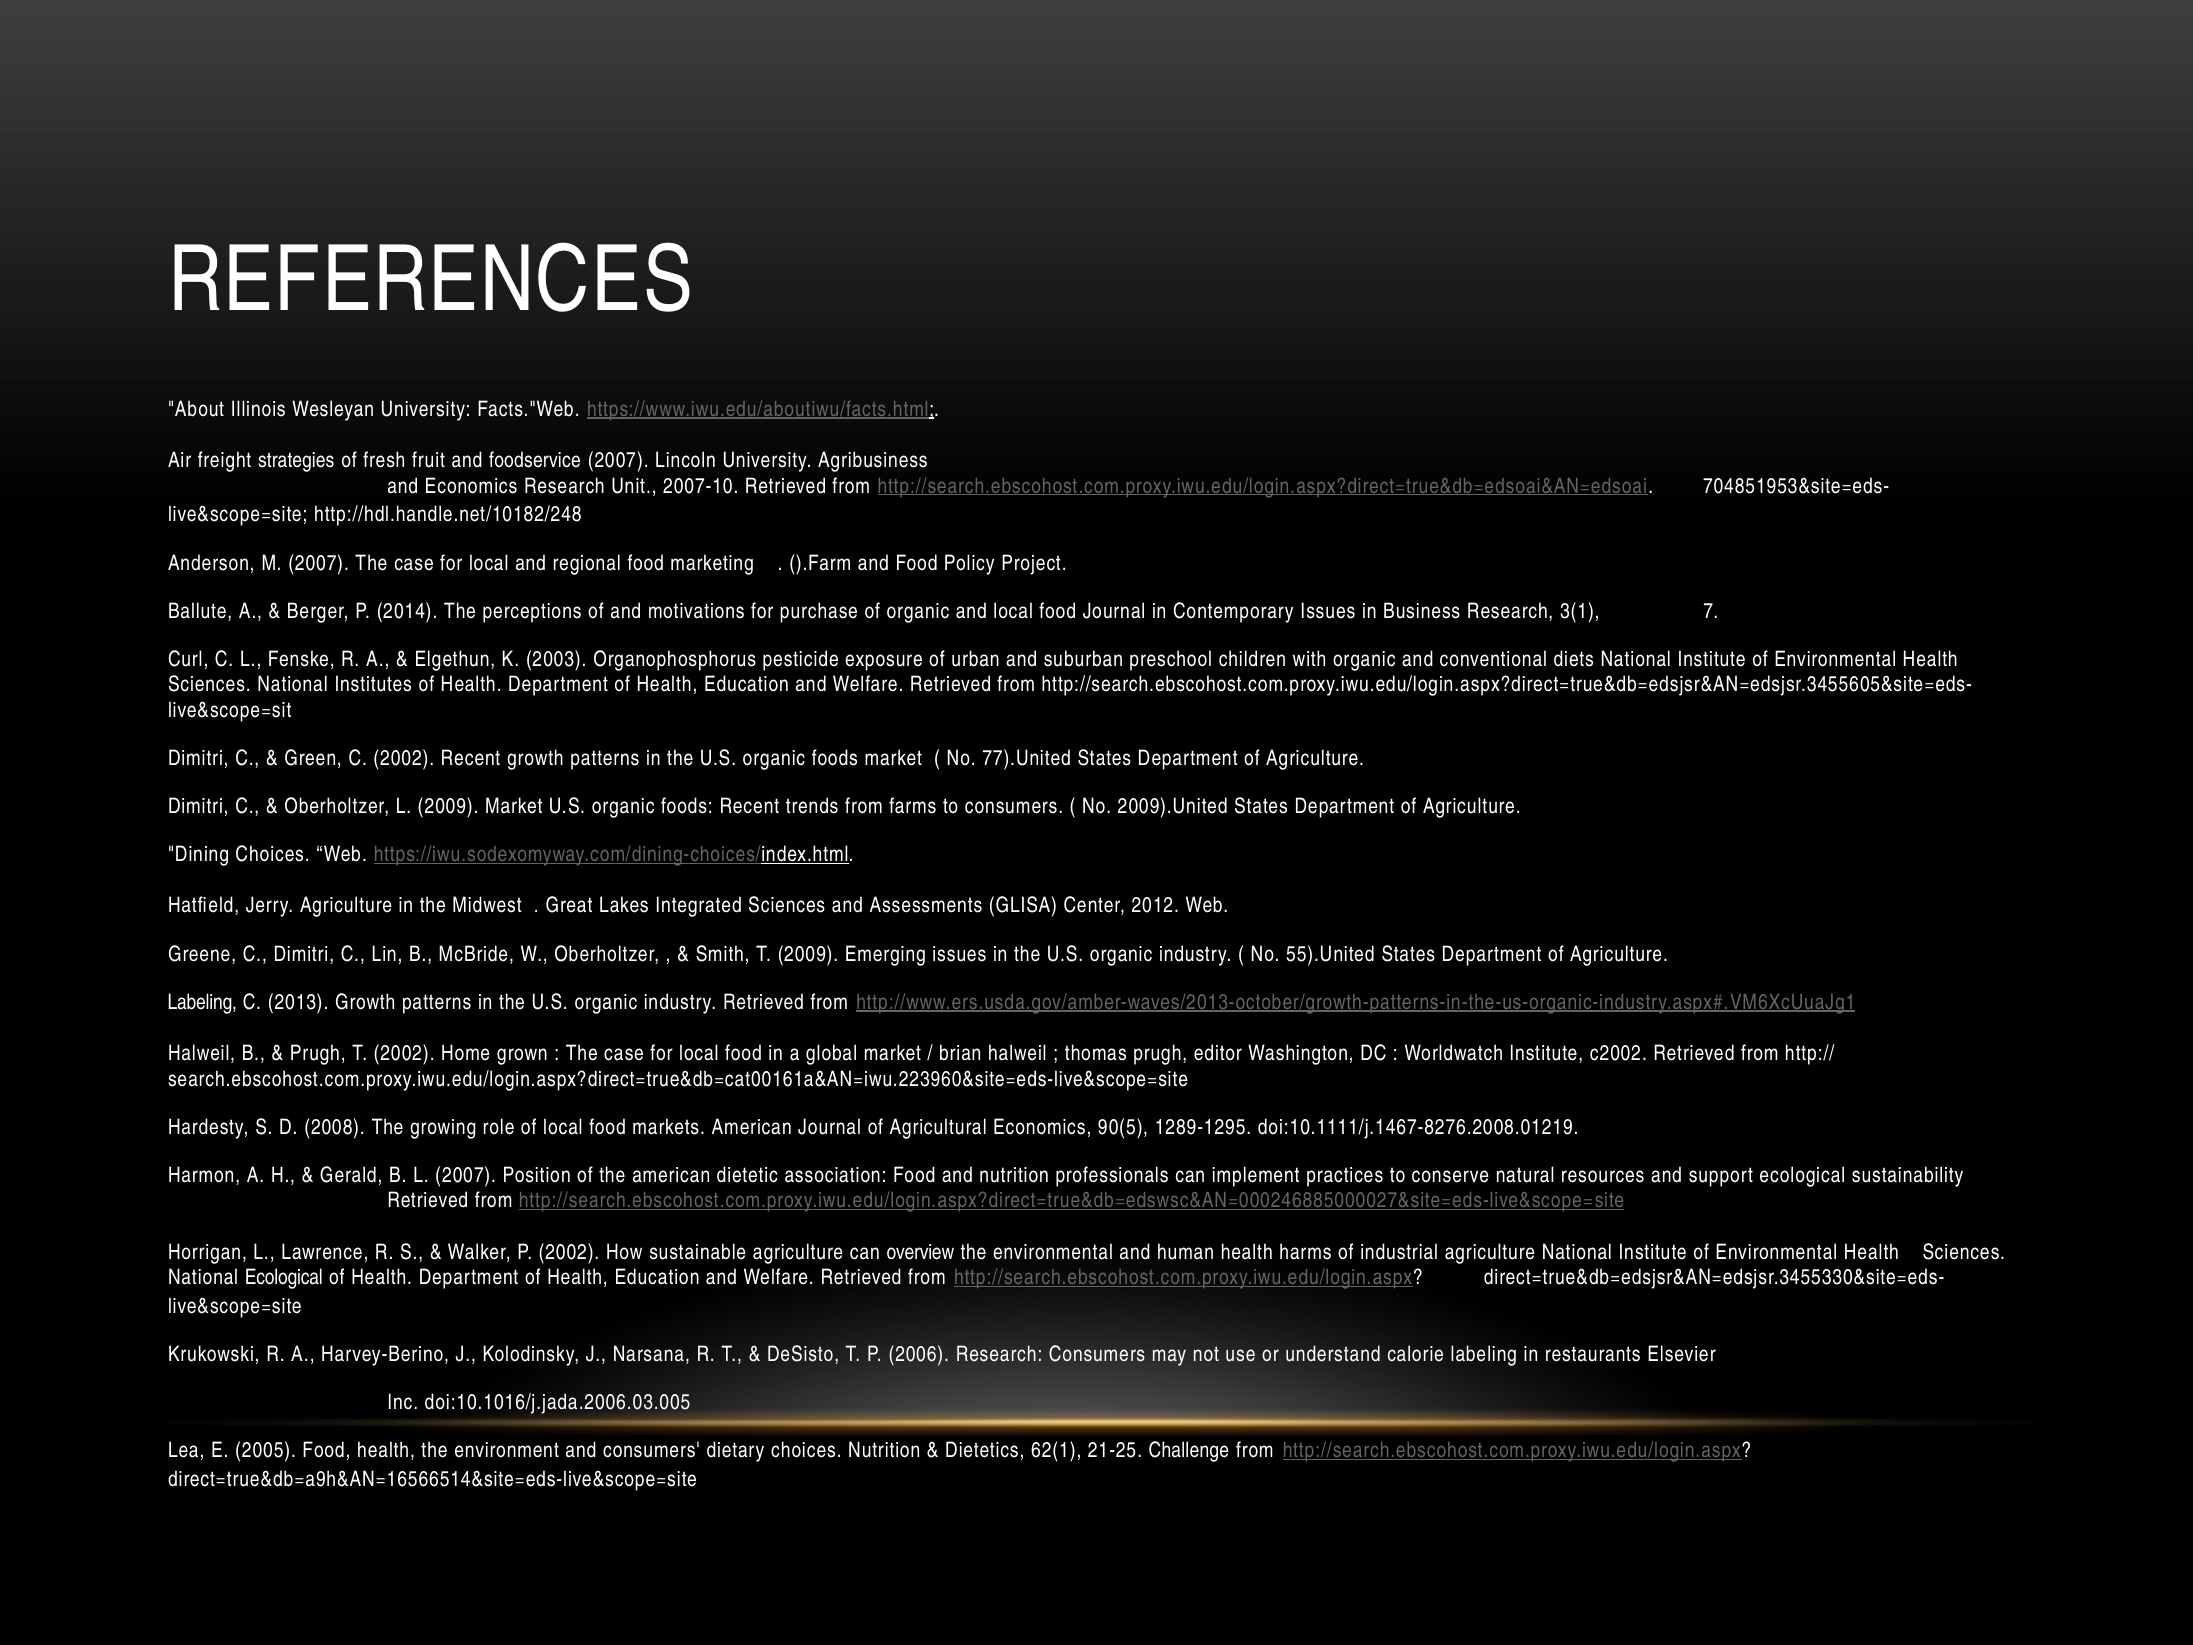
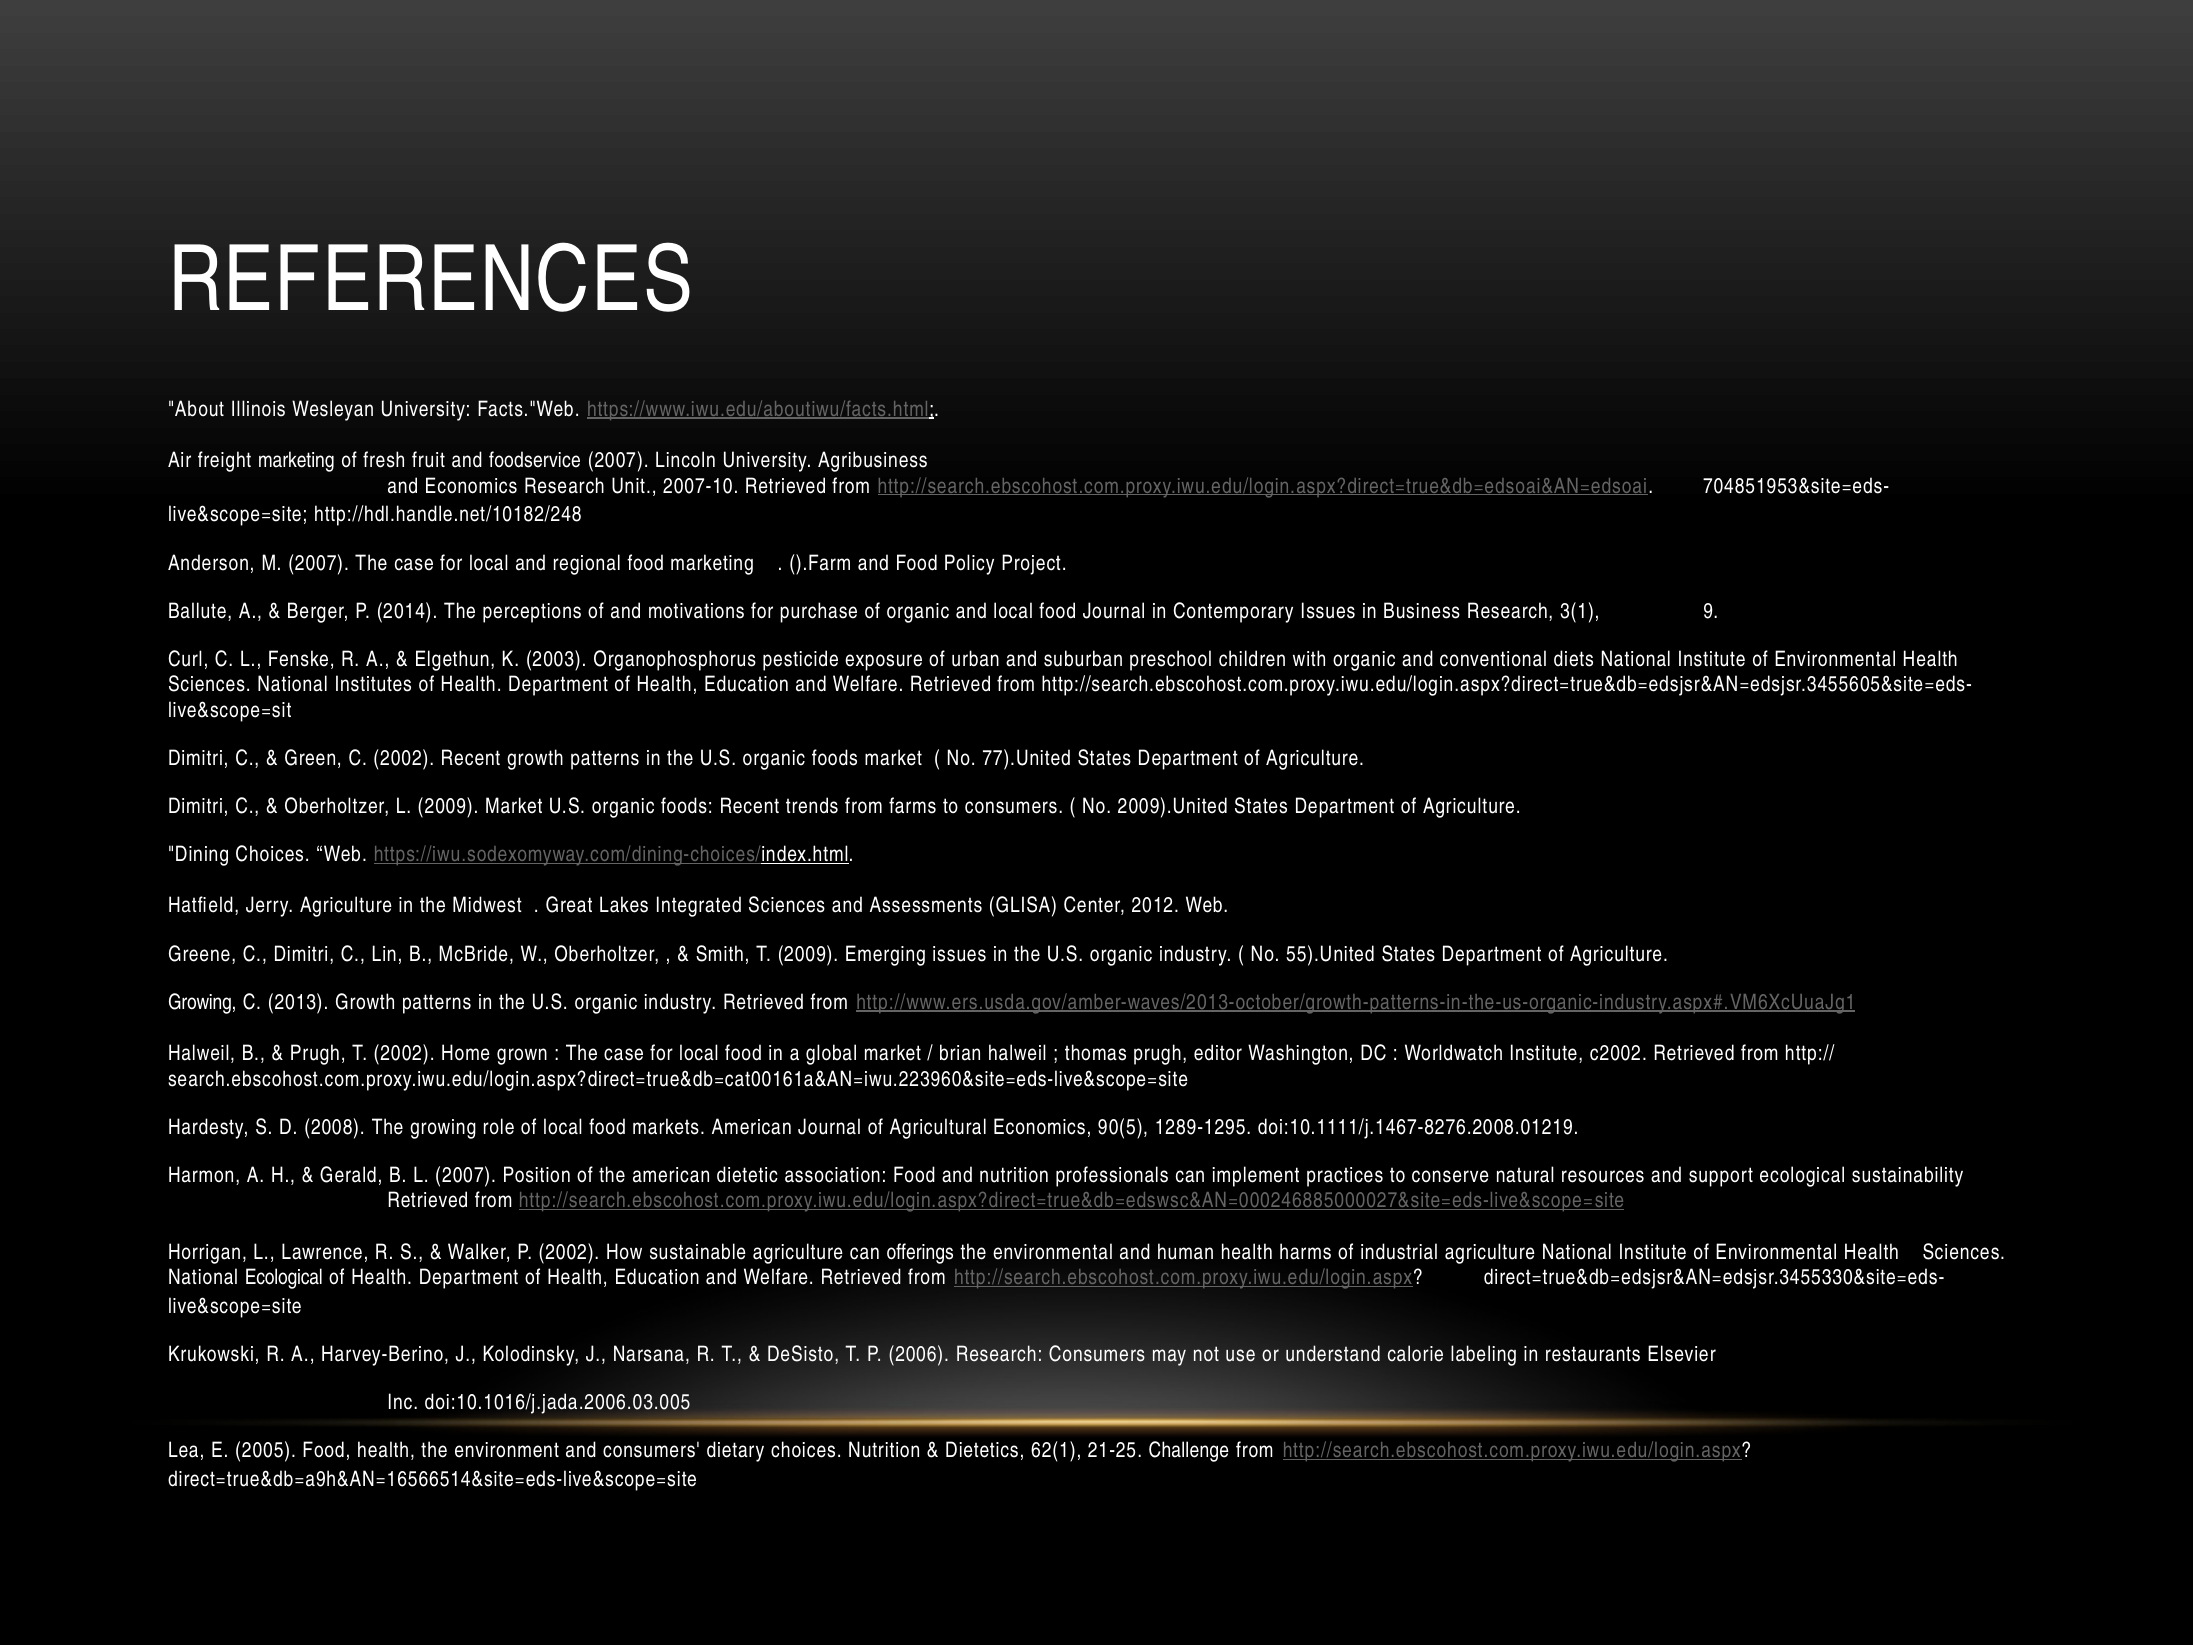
freight strategies: strategies -> marketing (296, 460)
7: 7 -> 9 (1711, 611)
Labeling: Labeling -> Growing (202, 1002)
overview: overview -> offerings (920, 1252)
